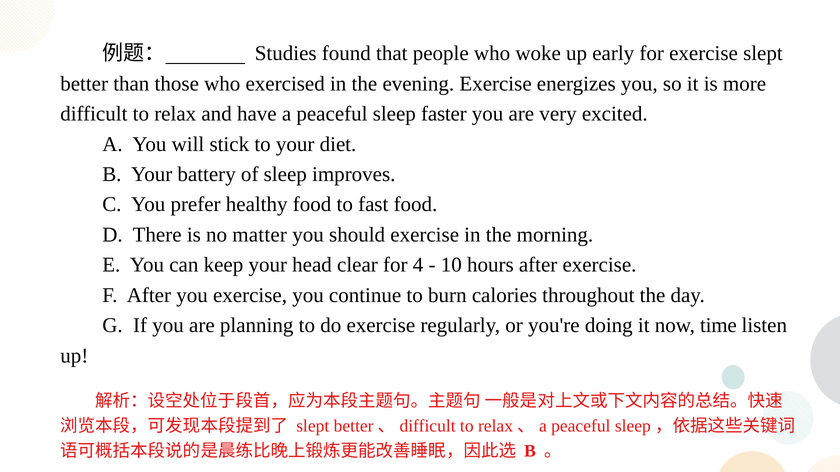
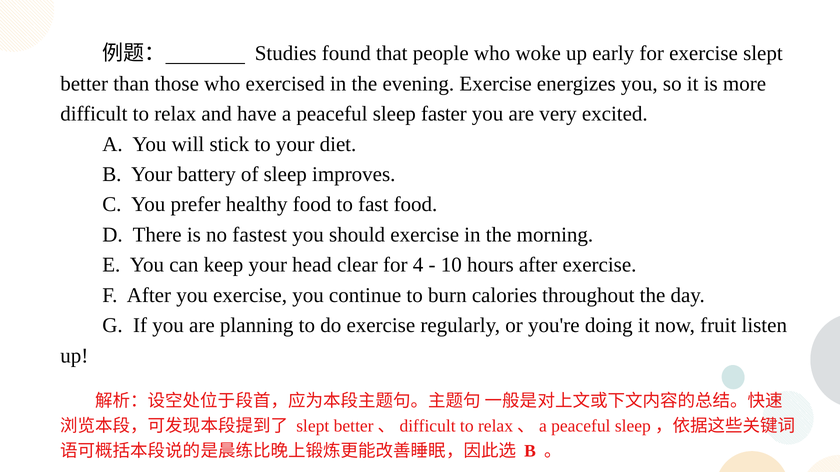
matter: matter -> fastest (260, 235)
time: time -> fruit (718, 326)
